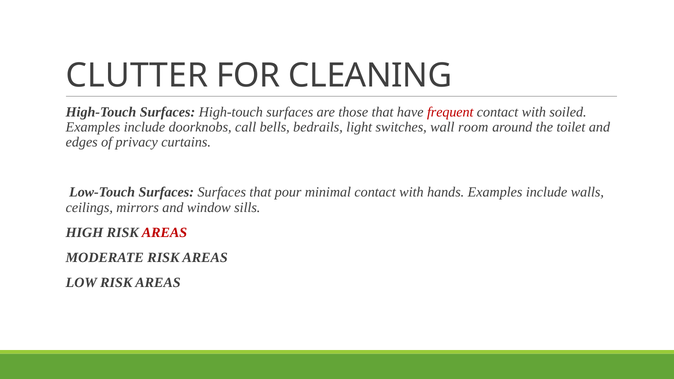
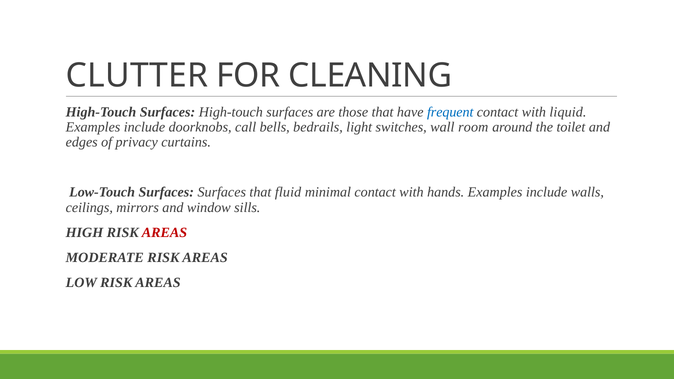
frequent colour: red -> blue (450, 112)
soiled: soiled -> liquid (568, 112)
pour: pour -> fluid (288, 192)
